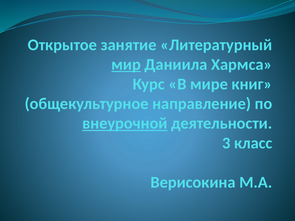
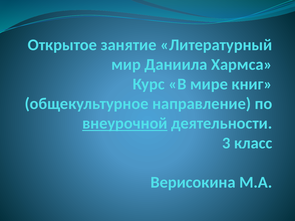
мир underline: present -> none (126, 65)
